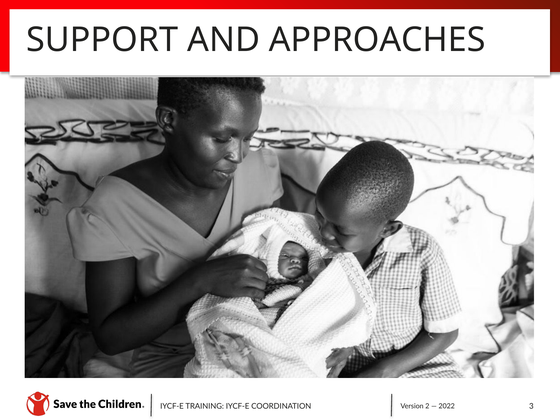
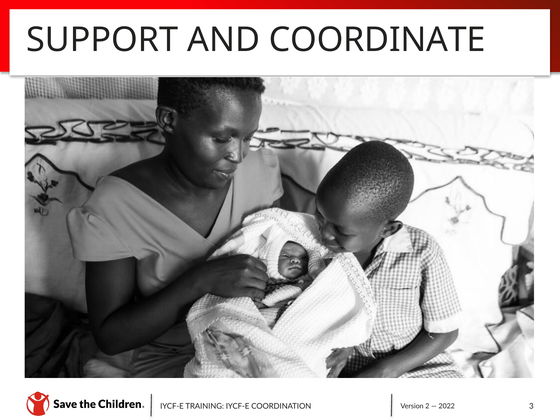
APPROACHES: APPROACHES -> COORDINATE (377, 40)
